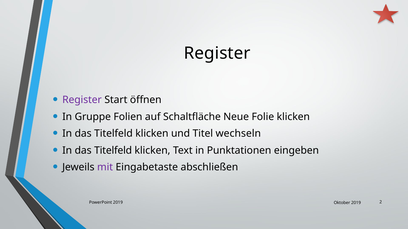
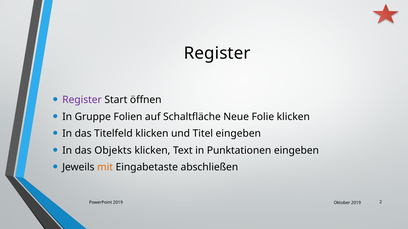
Titel wechseln: wechseln -> eingeben (238, 134)
Titelfeld: Titelfeld -> Objekts (113, 151)
mit colour: purple -> orange (105, 167)
